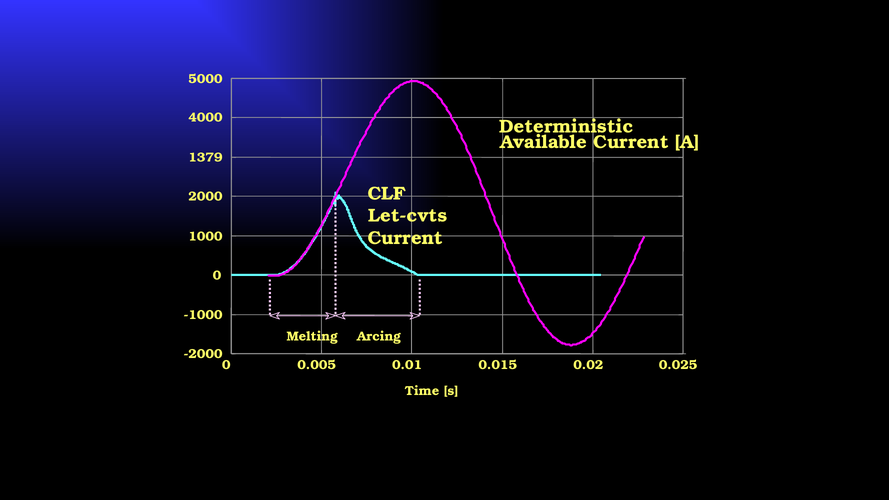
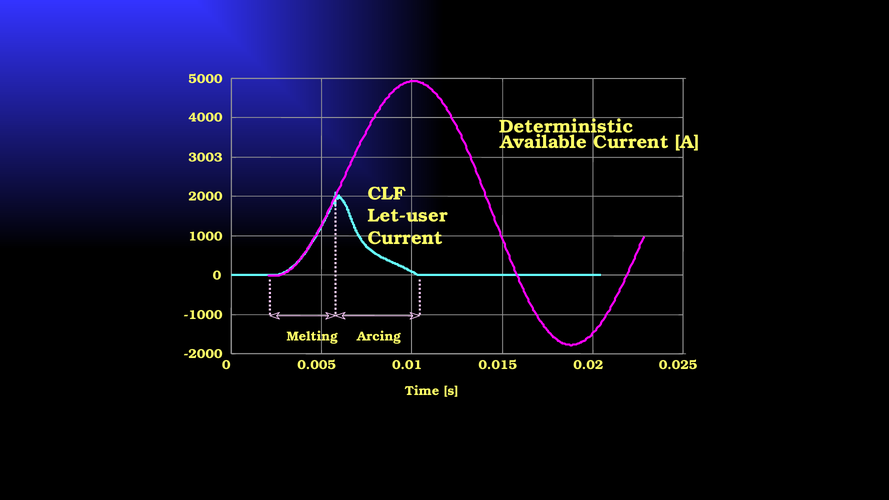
1379: 1379 -> 3003 (205, 158)
Let-cvts: Let-cvts -> Let-user (408, 216)
